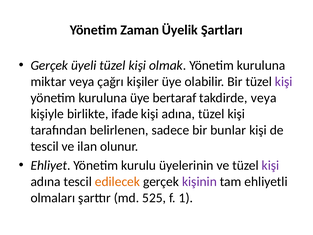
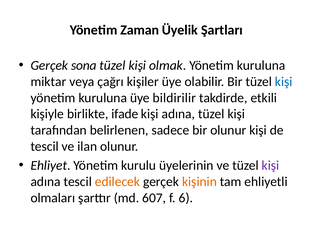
üyeli: üyeli -> sona (84, 65)
kişi colour: purple -> blue (284, 82)
bertaraf: bertaraf -> bildirilir (174, 98)
takdirde veya: veya -> etkili (264, 98)
bir bunlar: bunlar -> olunur (228, 130)
kişinin colour: purple -> orange (199, 181)
525: 525 -> 607 (154, 198)
1: 1 -> 6 (186, 198)
